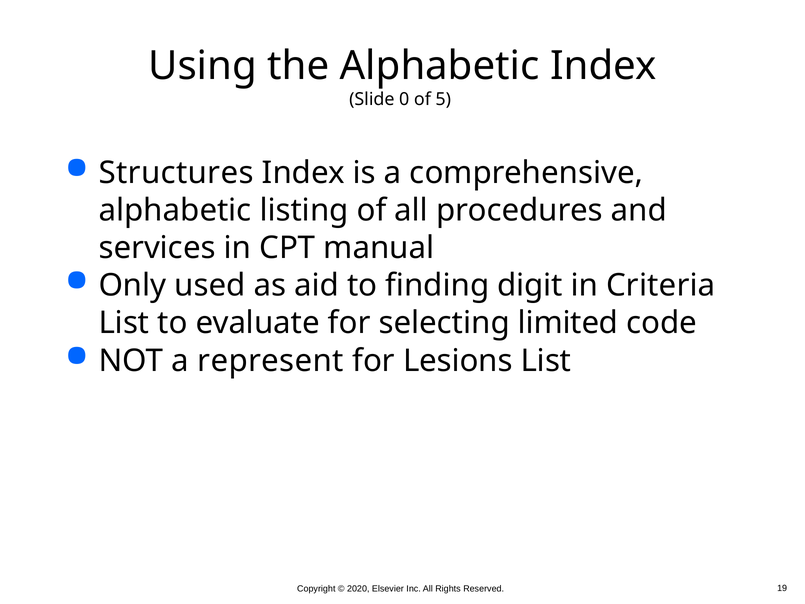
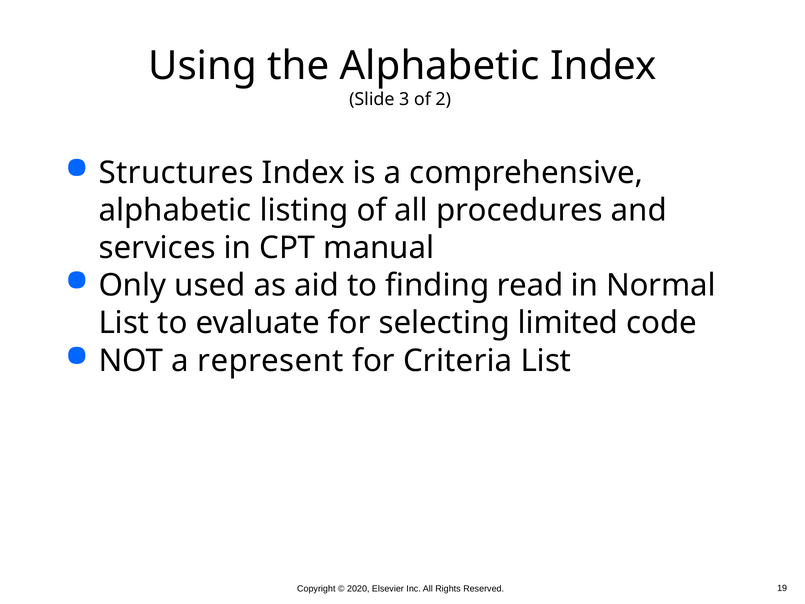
0: 0 -> 3 (404, 99)
5: 5 -> 2 (443, 99)
digit: digit -> read (530, 285)
Criteria: Criteria -> Normal (661, 285)
Lesions: Lesions -> Criteria (458, 361)
